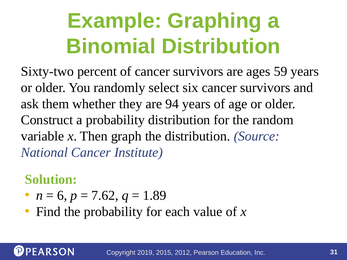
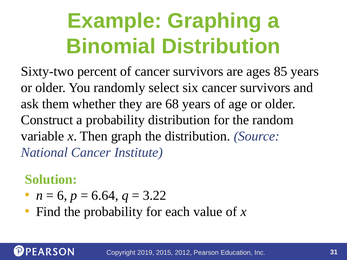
59: 59 -> 85 (281, 72)
94: 94 -> 68 (172, 104)
7.62: 7.62 -> 6.64 (105, 196)
1.89: 1.89 -> 3.22 (155, 196)
